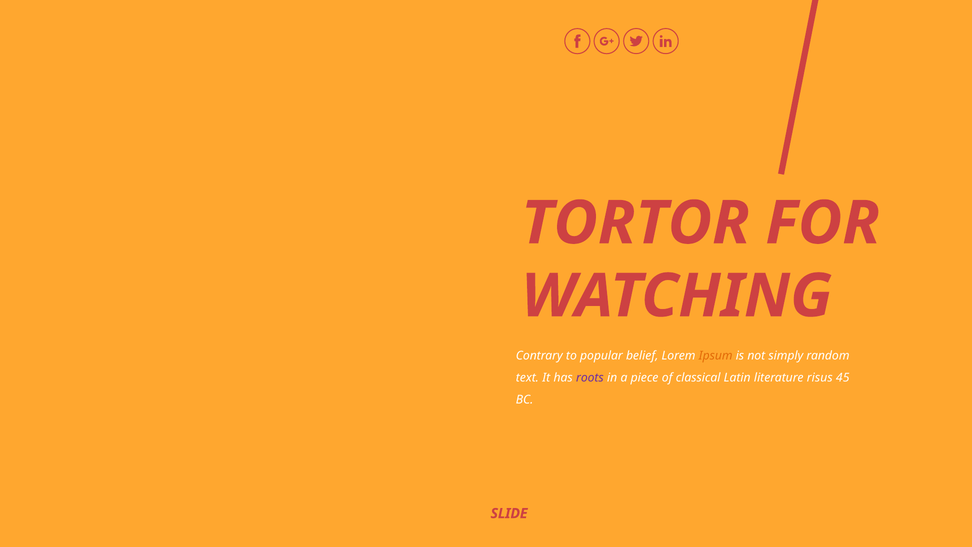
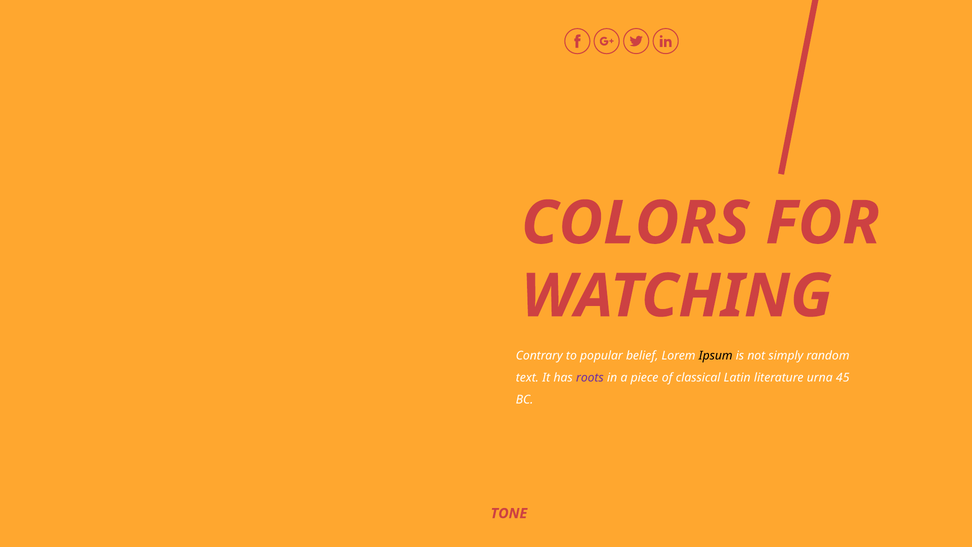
TORTOR: TORTOR -> COLORS (635, 223)
Ipsum colour: orange -> black (716, 356)
risus: risus -> urna (820, 378)
SLIDE: SLIDE -> TONE (509, 513)
